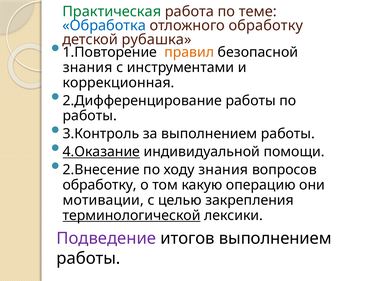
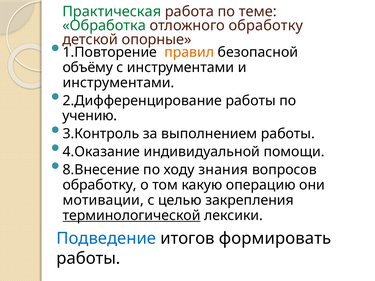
Обработка colour: blue -> green (104, 26)
рубашка: рубашка -> опорные (157, 40)
знания: знания -> объёму (88, 67)
коррекционная: коррекционная -> инструментами (119, 83)
работы: работы -> учению (90, 116)
4.Оказание underline: present -> none (101, 152)
2.Внесение: 2.Внесение -> 8.Внесение (101, 170)
Подведение colour: purple -> blue (106, 239)
итогов выполнением: выполнением -> формировать (275, 239)
